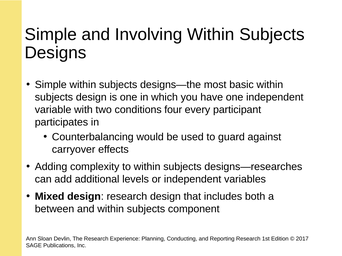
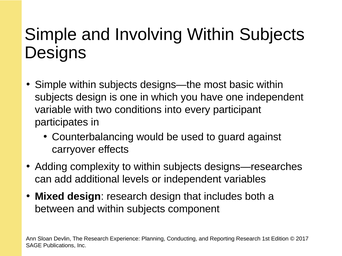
four: four -> into (173, 110)
